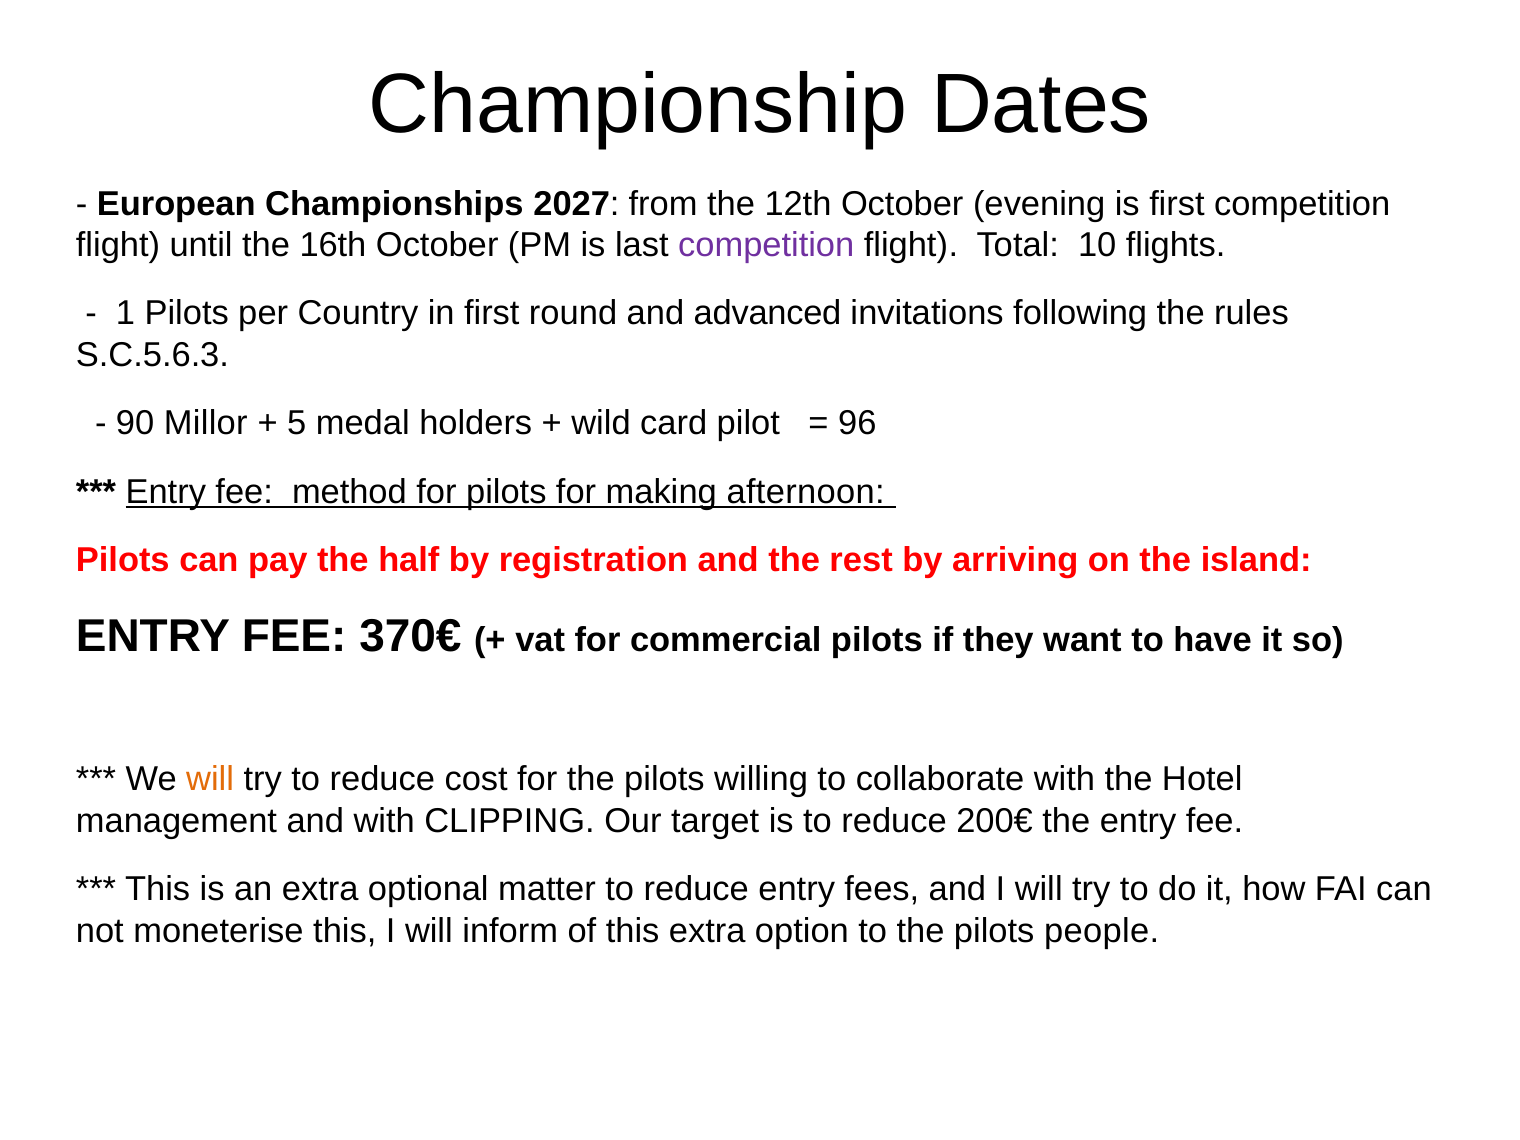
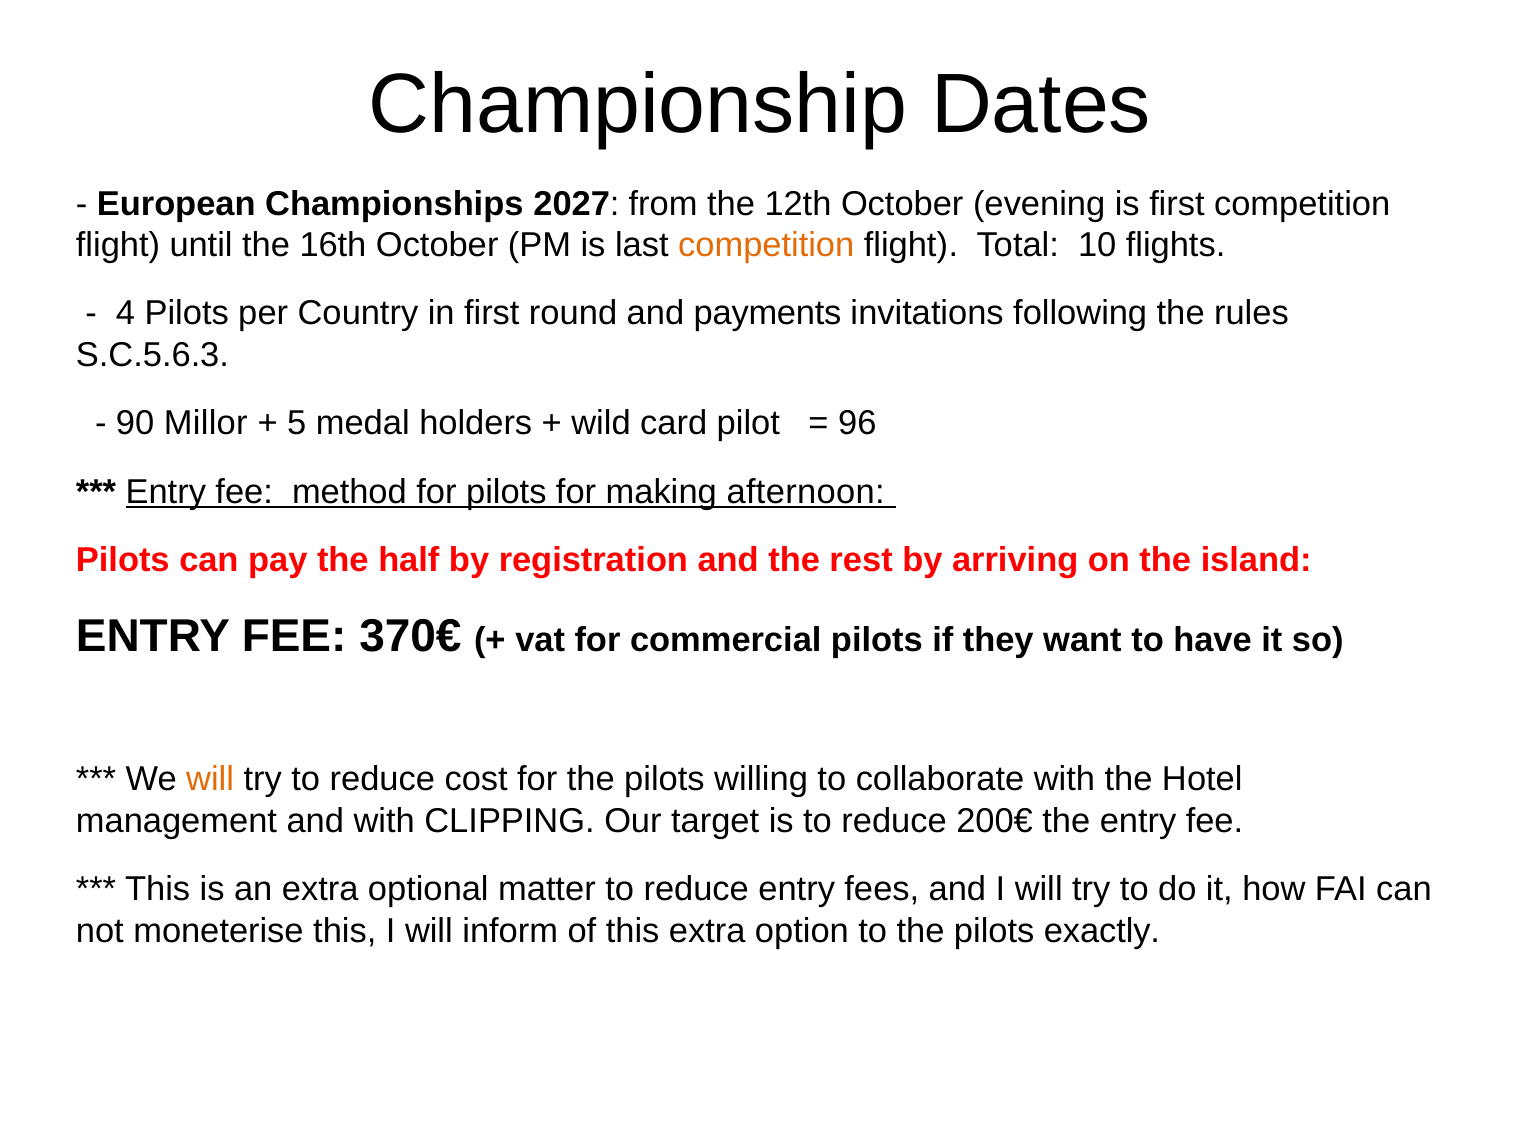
competition colour: purple -> orange (766, 245)
1: 1 -> 4 (125, 314)
advanced: advanced -> payments (768, 314)
people: people -> exactly (1102, 931)
